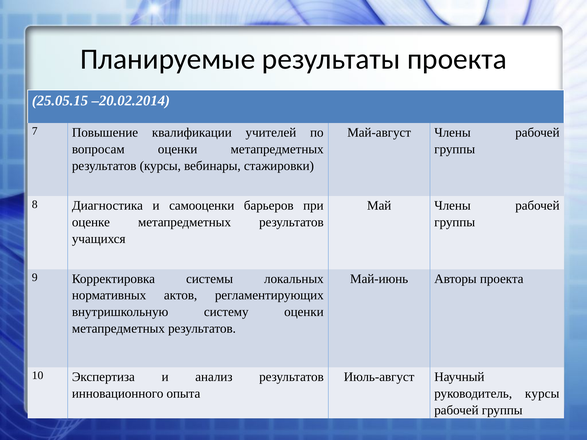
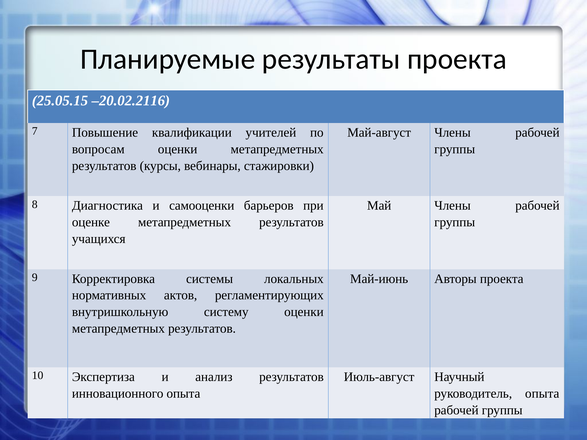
–20.02.2014: –20.02.2014 -> –20.02.2116 (131, 101)
руководитель курсы: курсы -> опыта (542, 394)
